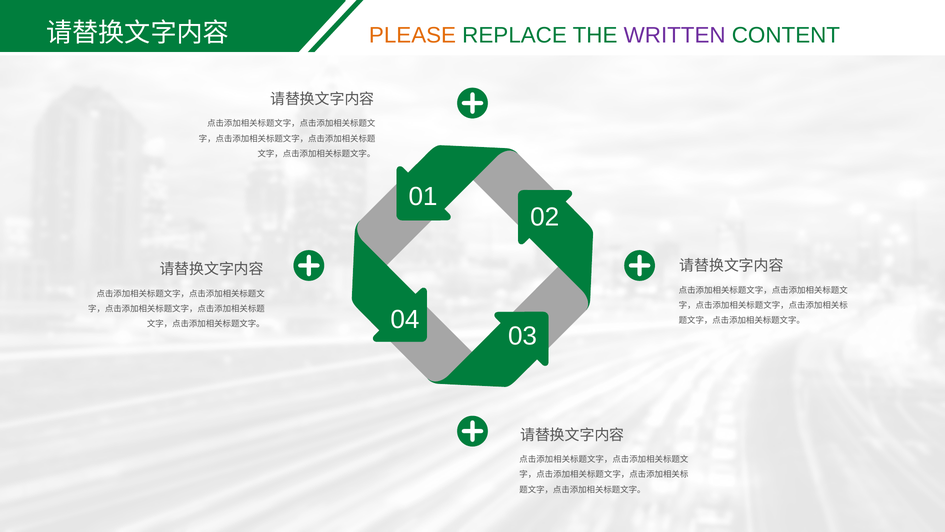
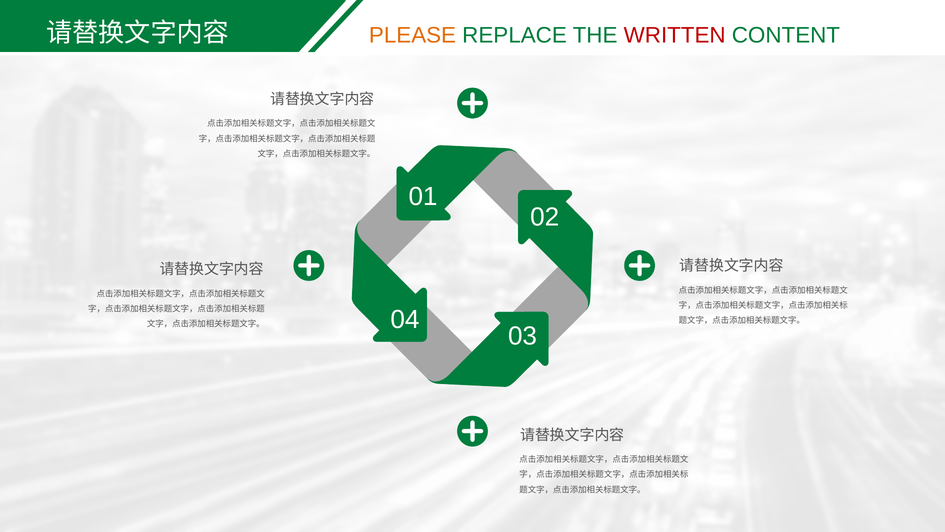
WRITTEN colour: purple -> red (675, 35)
